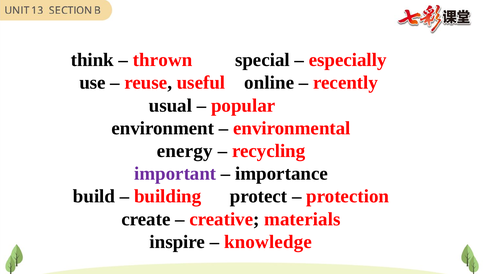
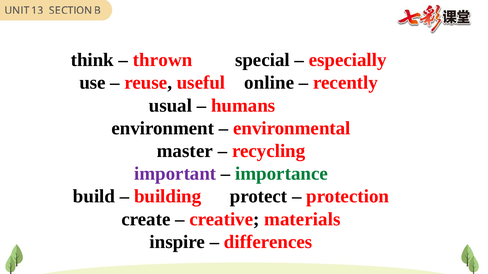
popular: popular -> humans (243, 106)
energy: energy -> master (185, 151)
importance colour: black -> green (282, 174)
knowledge: knowledge -> differences (268, 242)
